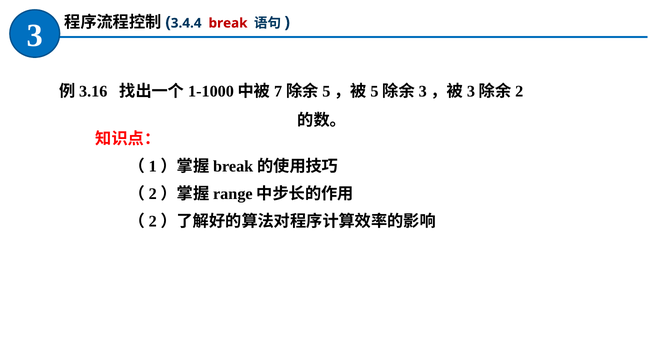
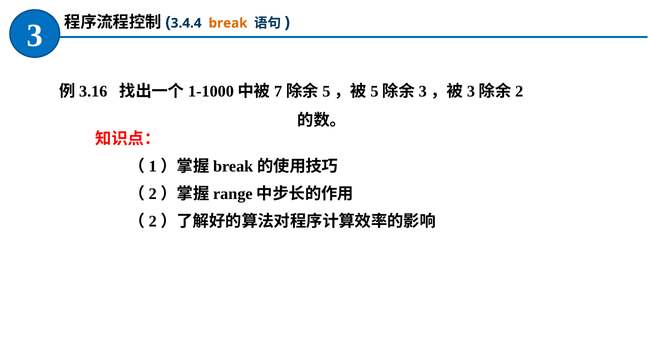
break colour: red -> orange (228, 23)
